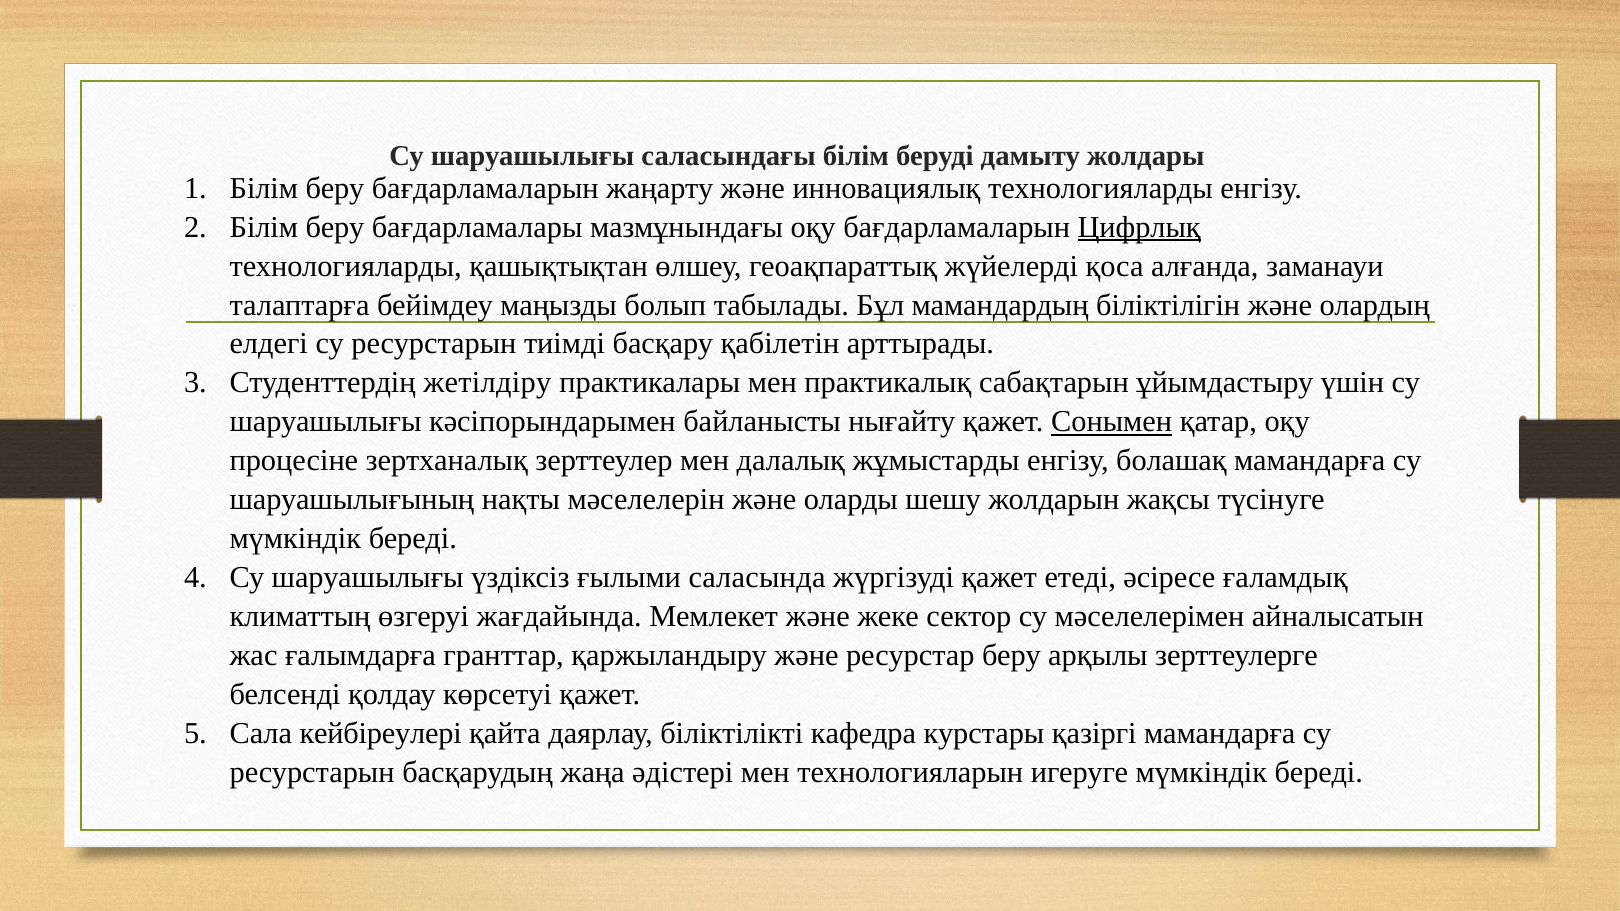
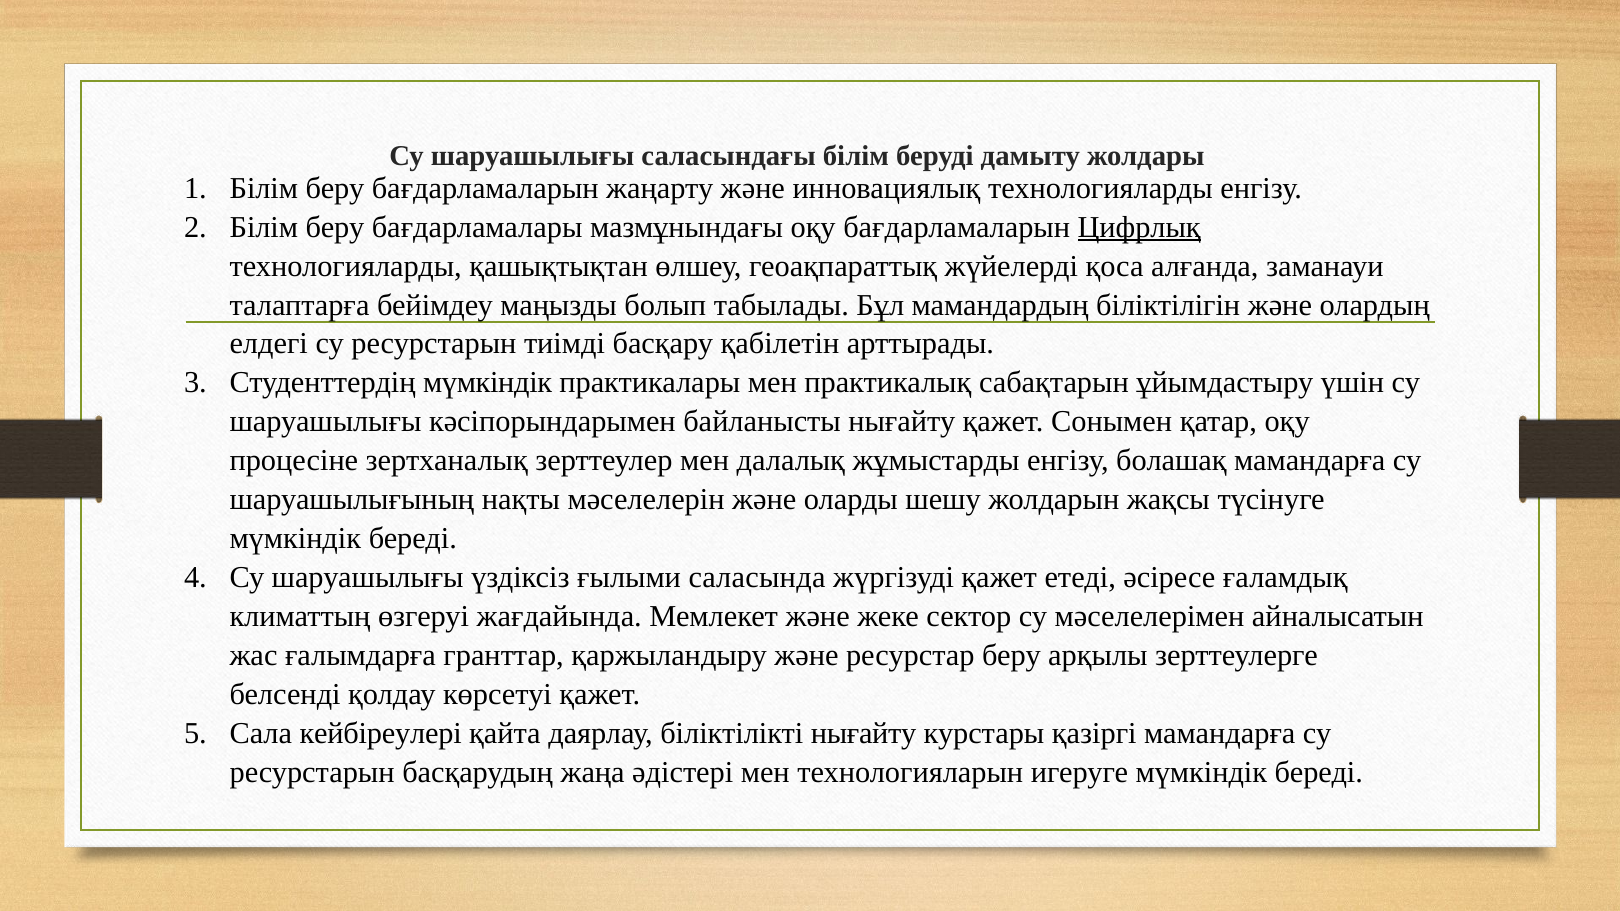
Студенттердің жетілдіру: жетілдіру -> мүмкіндік (488, 383)
Сонымен underline: present -> none (1112, 422)
біліктілікті кафедра: кафедра -> нығайту (864, 734)
